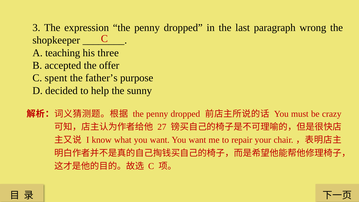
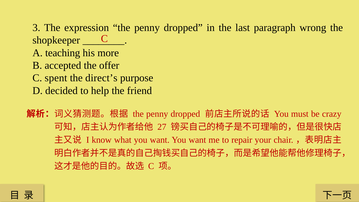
three: three -> more (108, 53)
father’s: father’s -> direct’s (101, 78)
sunny: sunny -> friend (139, 91)
